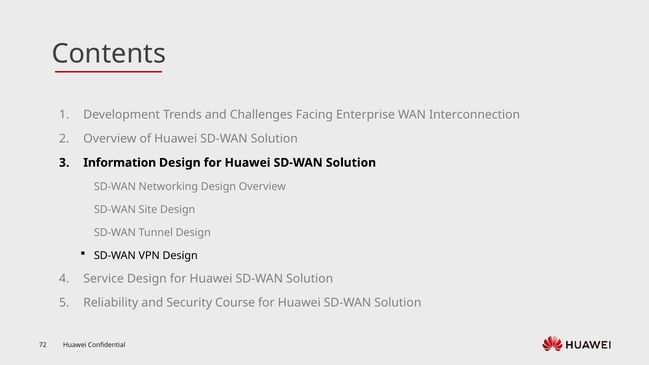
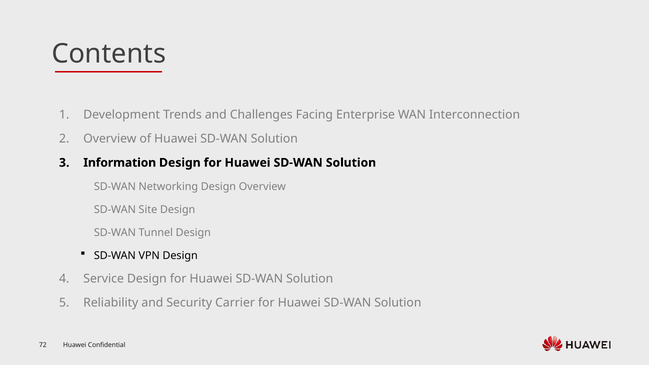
Course: Course -> Carrier (235, 303)
